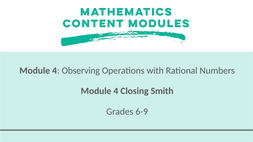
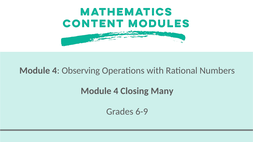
Smith: Smith -> Many (162, 91)
